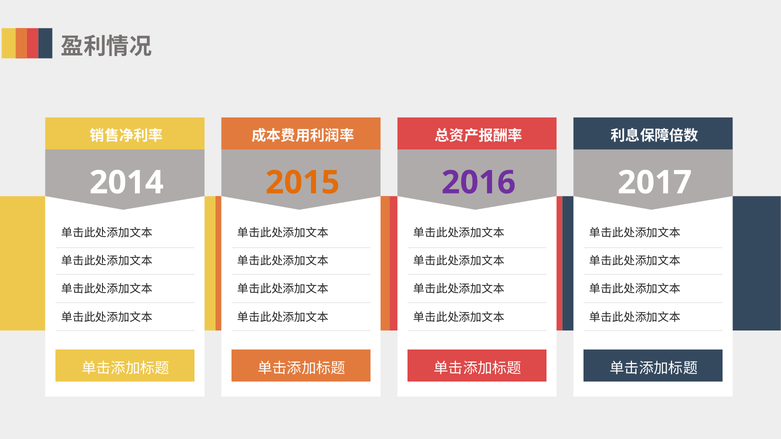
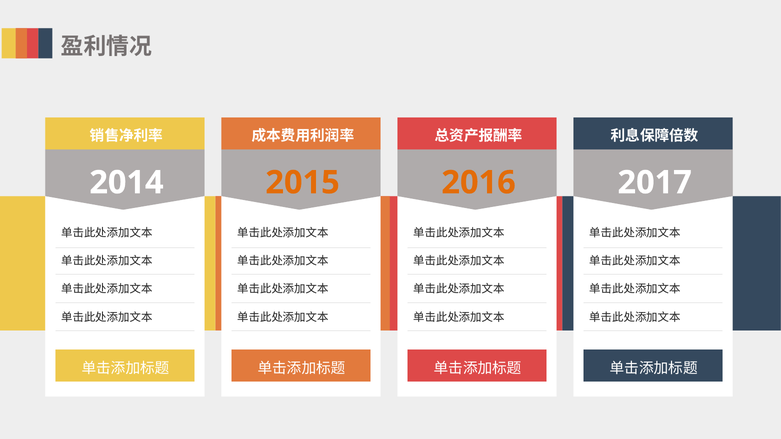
2016 colour: purple -> orange (479, 183)
